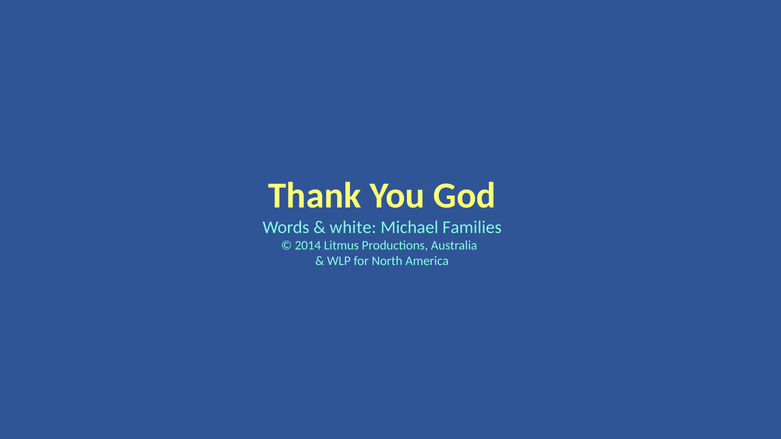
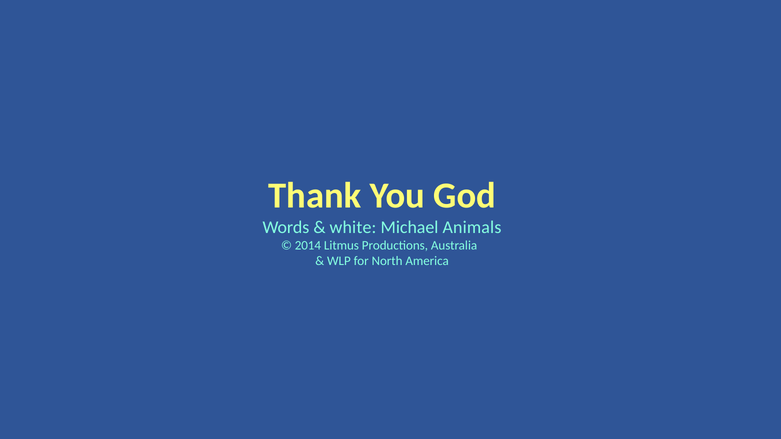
Families: Families -> Animals (472, 227)
